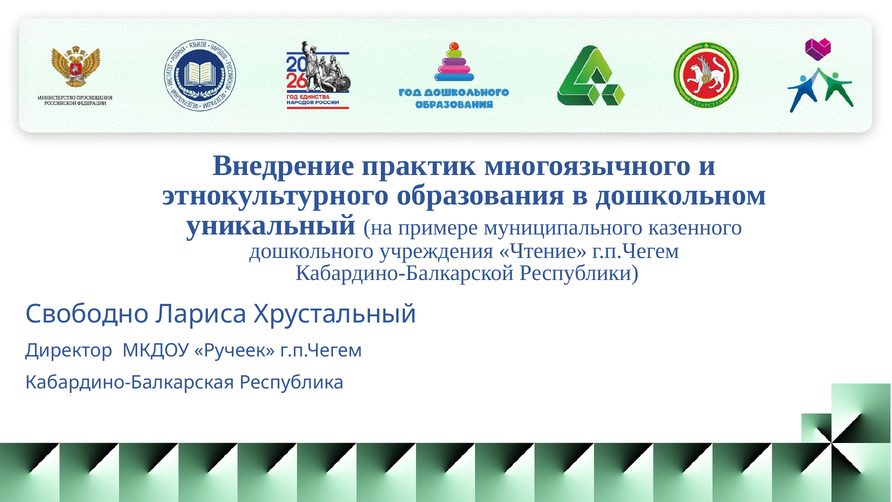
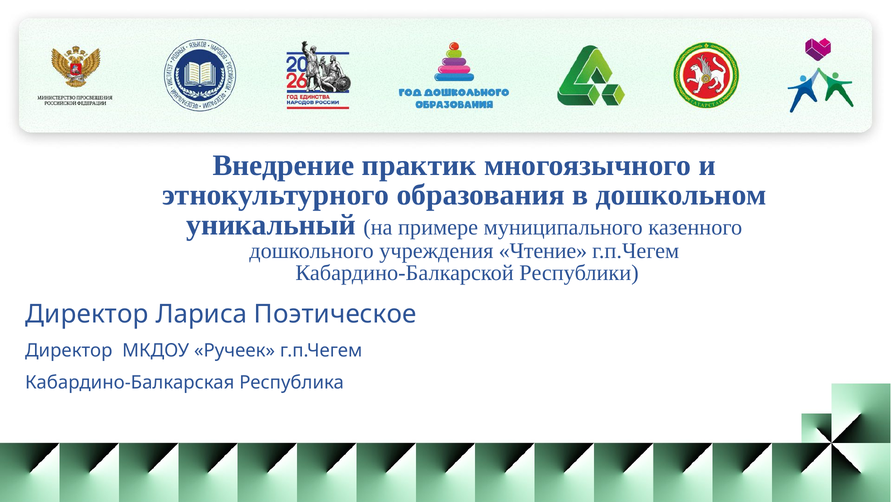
Свободно: Свободно -> Директор (87, 314)
Хрустальный: Хрустальный -> Поэтическое (335, 314)
